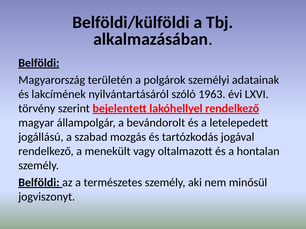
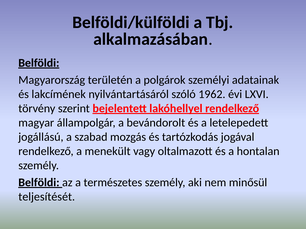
1963: 1963 -> 1962 (212, 94)
jogviszonyt: jogviszonyt -> teljesítését (47, 197)
